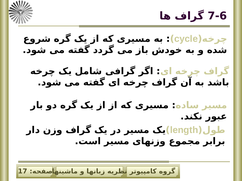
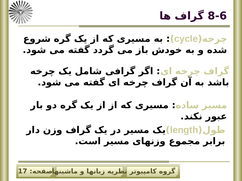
7-6: 7-6 -> 8-6 (217, 16)
